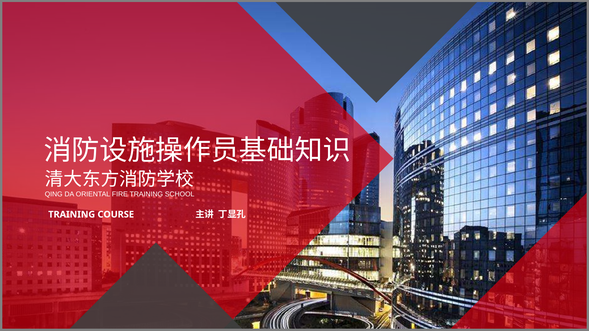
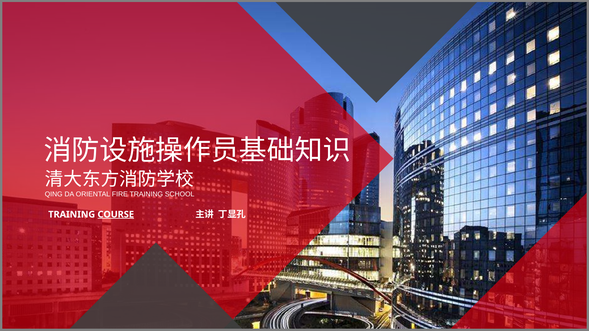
COURSE underline: none -> present (116, 215)
